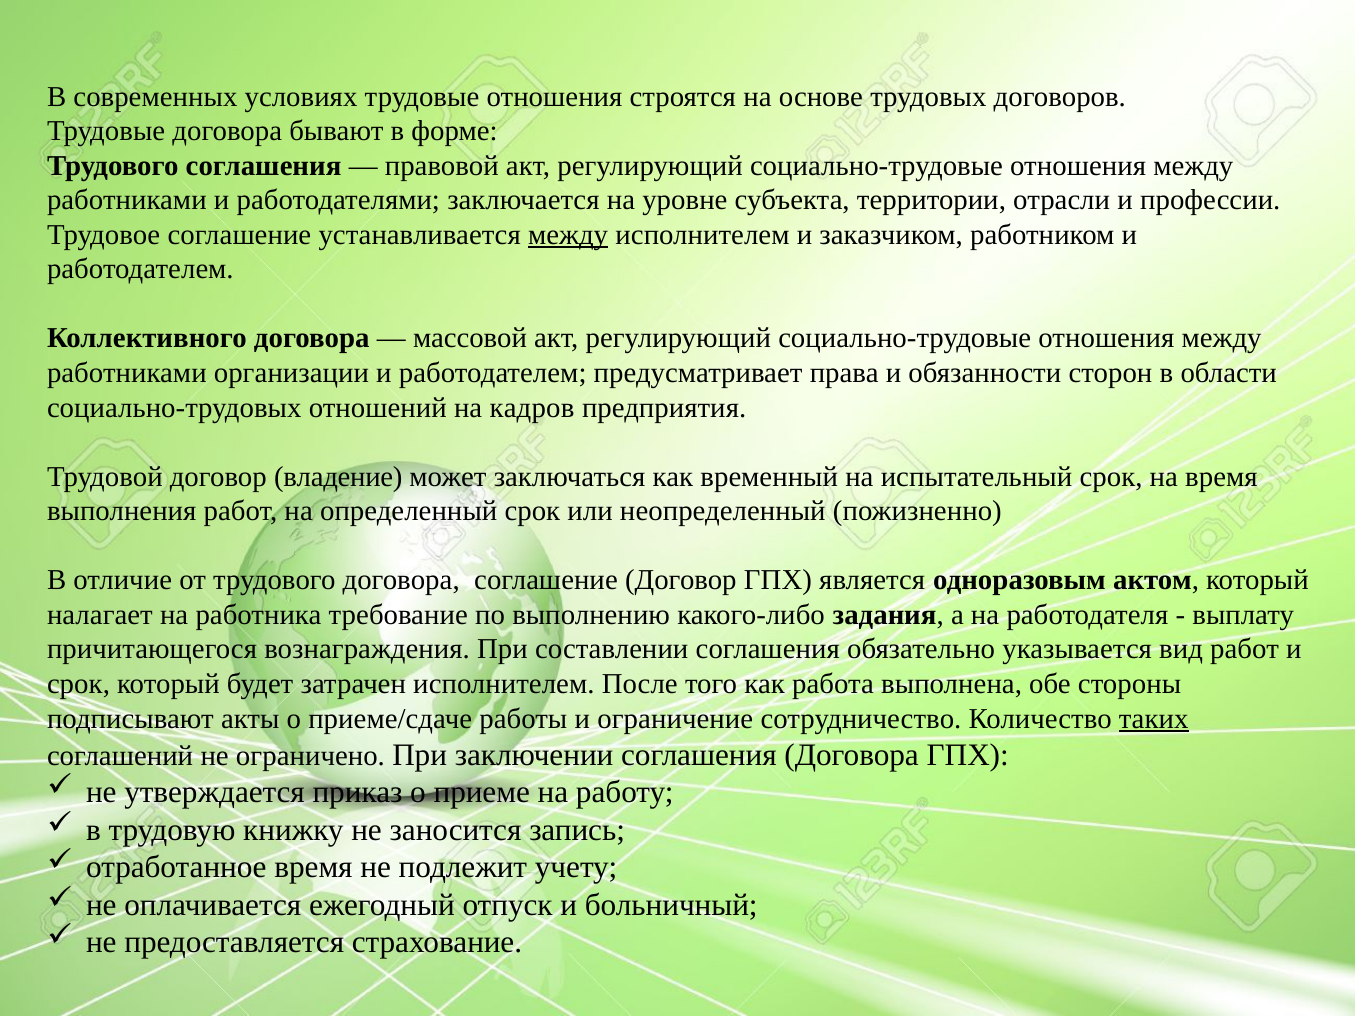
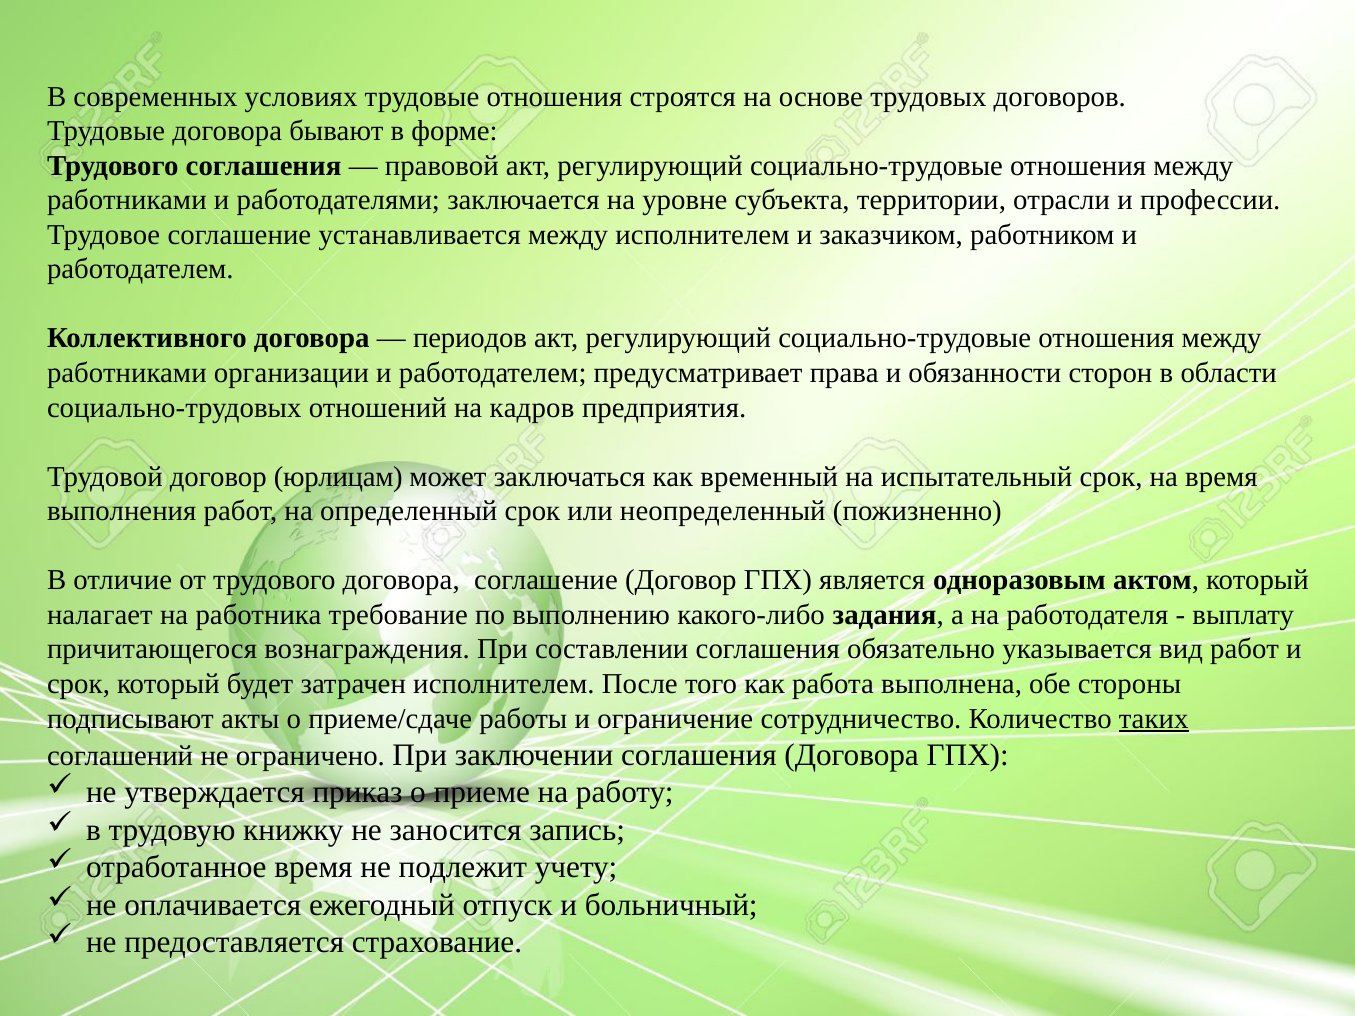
между underline: present -> none (568, 235)
массовой: массовой -> периодов (470, 339)
владение: владение -> юрлицам (338, 477)
